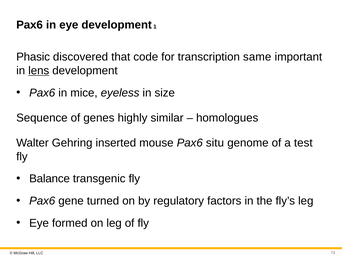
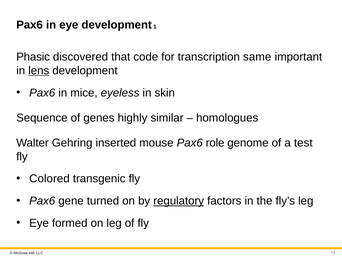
size: size -> skin (165, 93)
situ: situ -> role (215, 143)
Balance: Balance -> Colored (49, 179)
regulatory underline: none -> present (179, 201)
